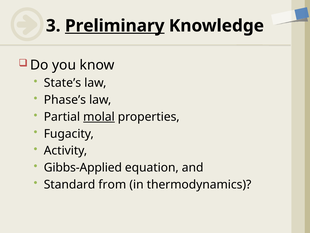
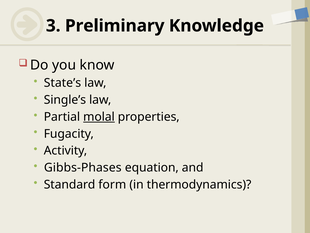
Preliminary underline: present -> none (115, 26)
Phase’s: Phase’s -> Single’s (65, 100)
Gibbs-Applied: Gibbs-Applied -> Gibbs-Phases (83, 167)
from: from -> form (112, 184)
